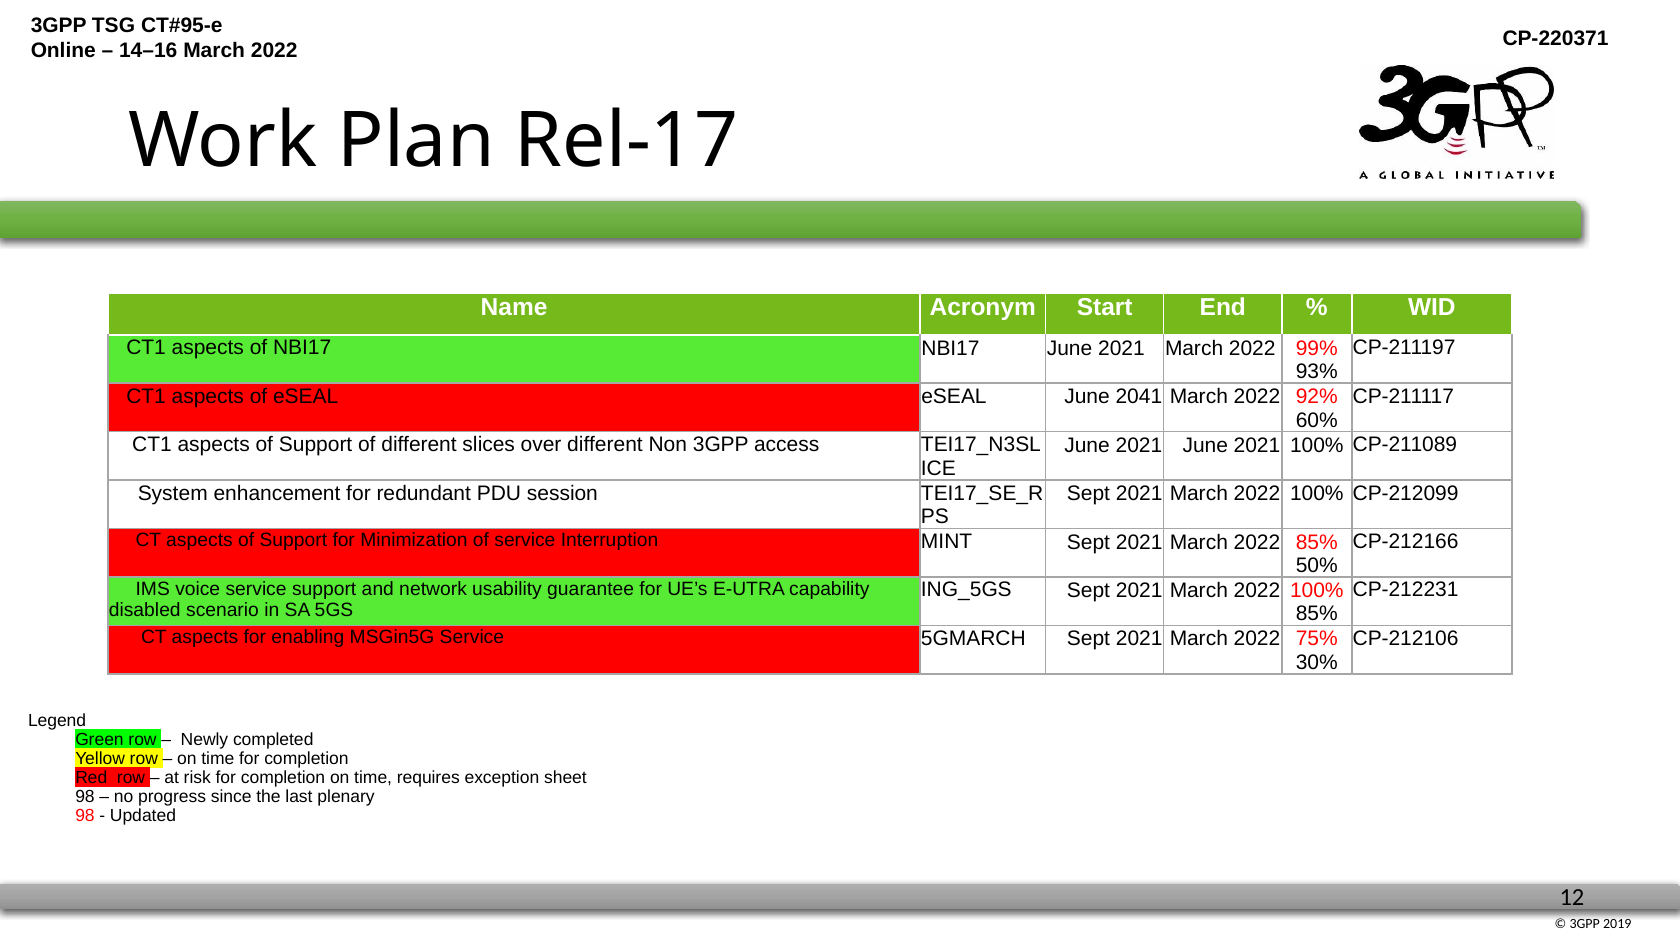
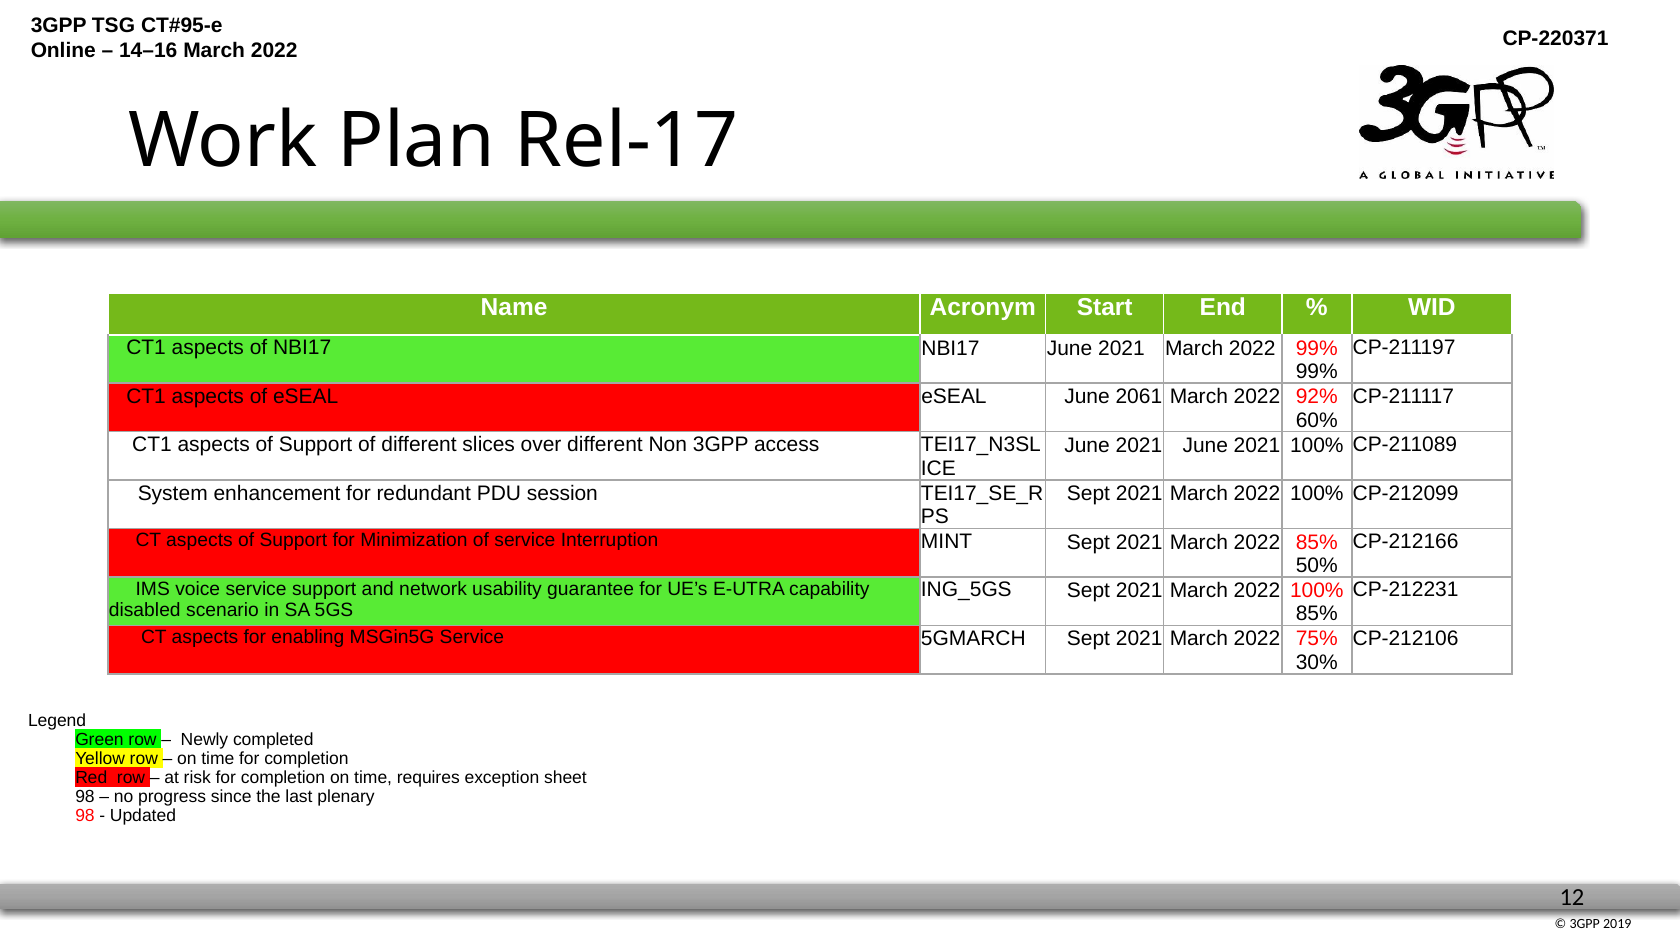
93%: 93% -> 99% (1317, 372)
2041: 2041 -> 2061 (1139, 397)
